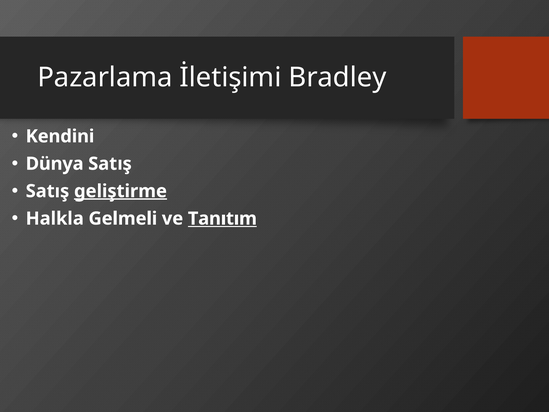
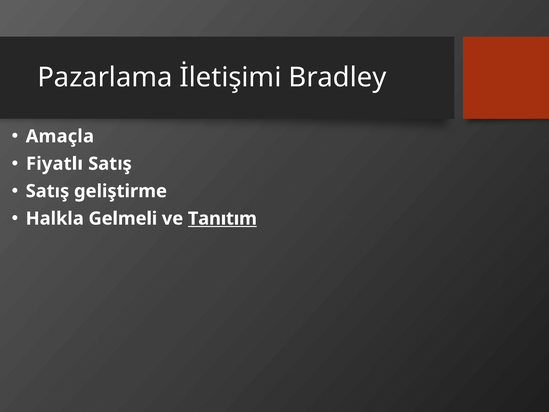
Kendini: Kendini -> Amaçla (60, 136)
Dünya: Dünya -> Fiyatlı (54, 164)
geliştirme underline: present -> none (120, 191)
